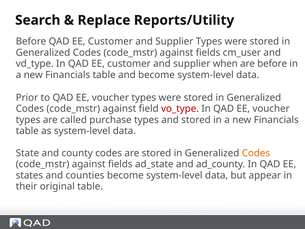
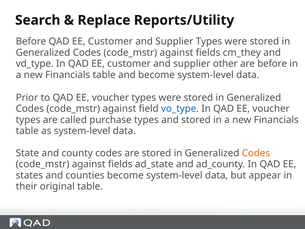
cm_user: cm_user -> cm_they (242, 53)
when: when -> other (225, 64)
vo_type colour: red -> blue (180, 109)
